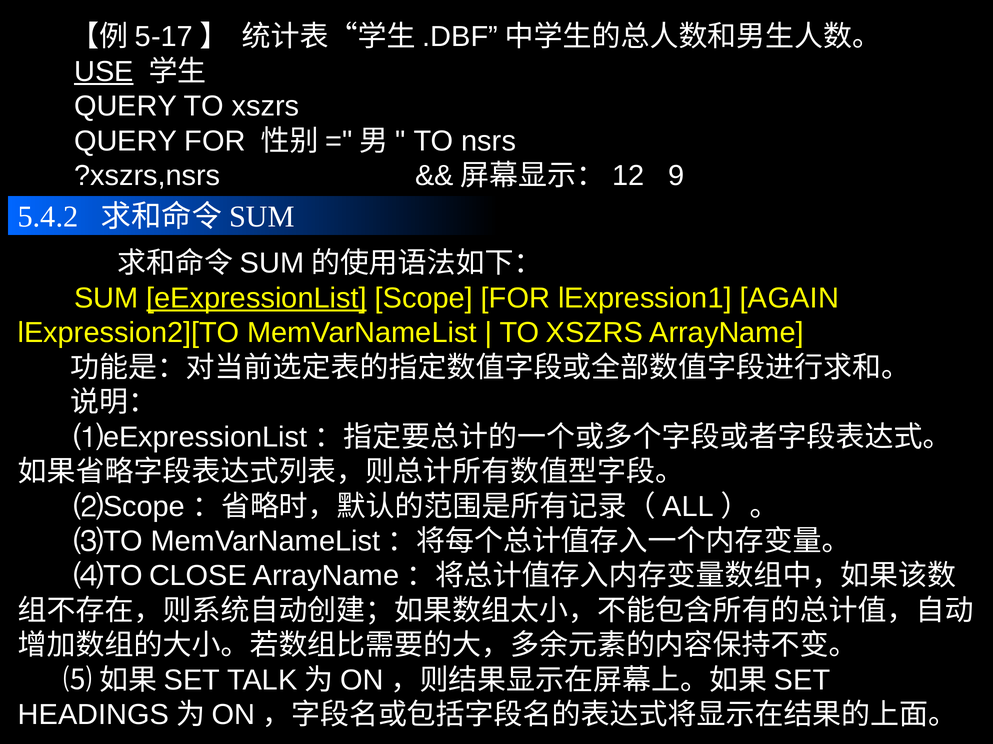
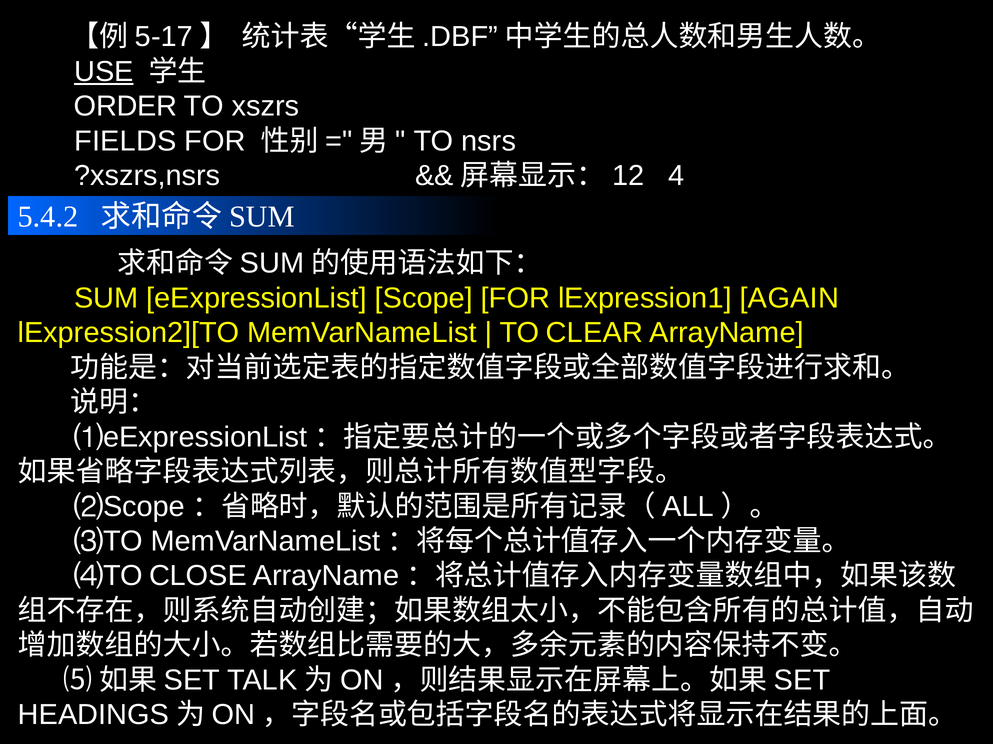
QUERY: QUERY -> ORDER (126, 106)
QUERY: QUERY -> FIELDS (125, 141)
9: 9 -> 4 (676, 176)
eExpressionList underline: present -> none (257, 298)
XSZRS: XSZRS -> CLEAR (594, 333)
